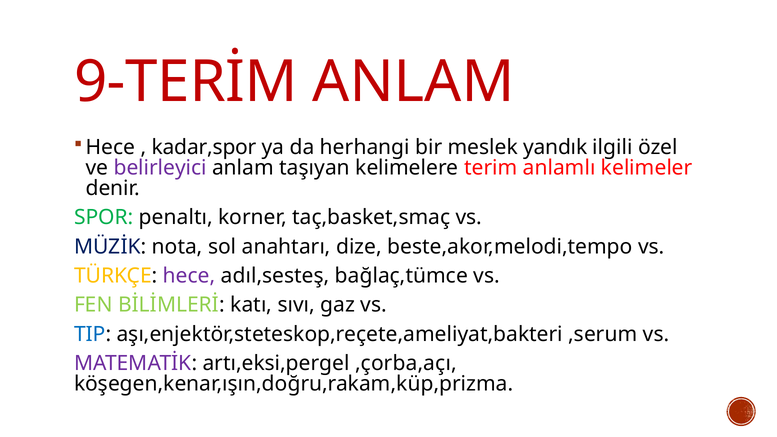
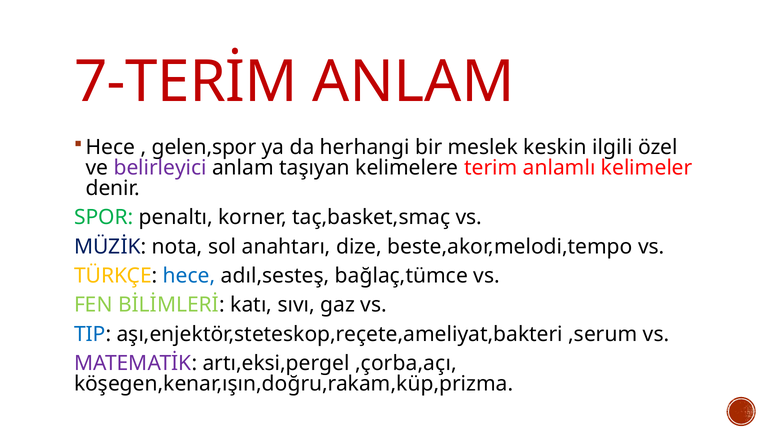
9-TERİM: 9-TERİM -> 7-TERİM (186, 82)
kadar,spor: kadar,spor -> gelen,spor (204, 148)
yandık: yandık -> keskin (555, 148)
hece colour: purple -> blue (189, 276)
